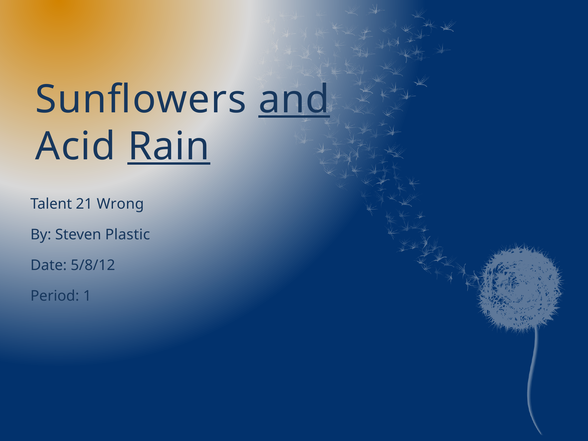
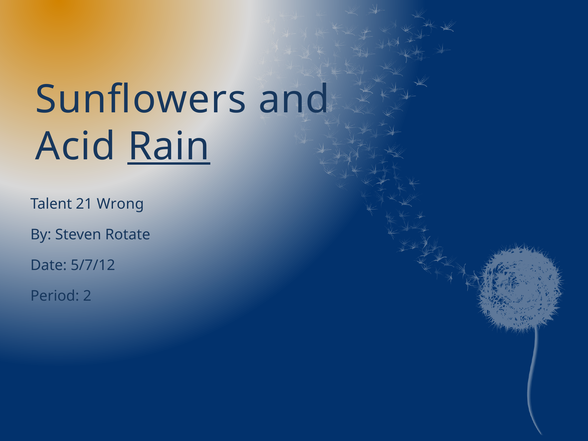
and underline: present -> none (294, 100)
Plastic: Plastic -> Rotate (128, 235)
5/8/12: 5/8/12 -> 5/7/12 (93, 265)
1: 1 -> 2 (87, 296)
